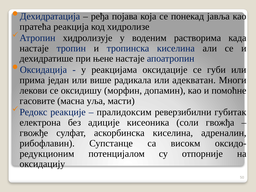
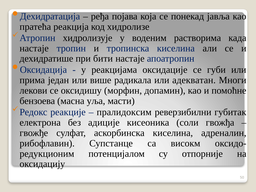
њене: њене -> бити (103, 59)
гасовите: гасовите -> бензоева (37, 101)
